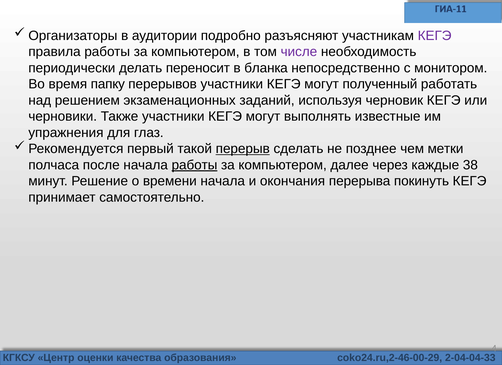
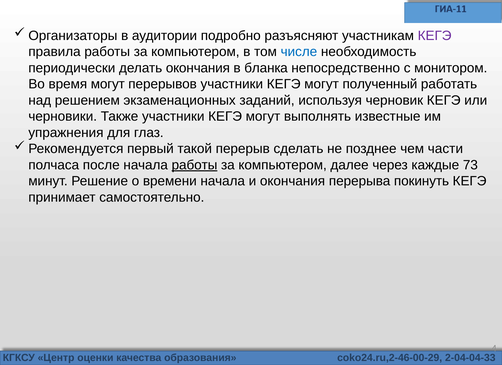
числе colour: purple -> blue (299, 52)
делать переносит: переносит -> окончания (198, 68)
время папку: папку -> могут (108, 84)
перерыв underline: present -> none (243, 149)
метки: метки -> части (445, 149)
38: 38 -> 73 (470, 165)
